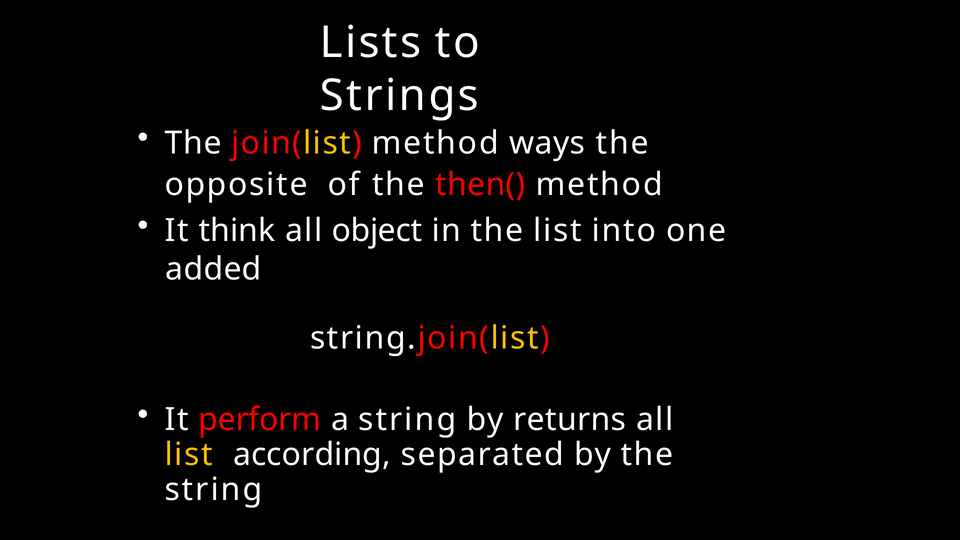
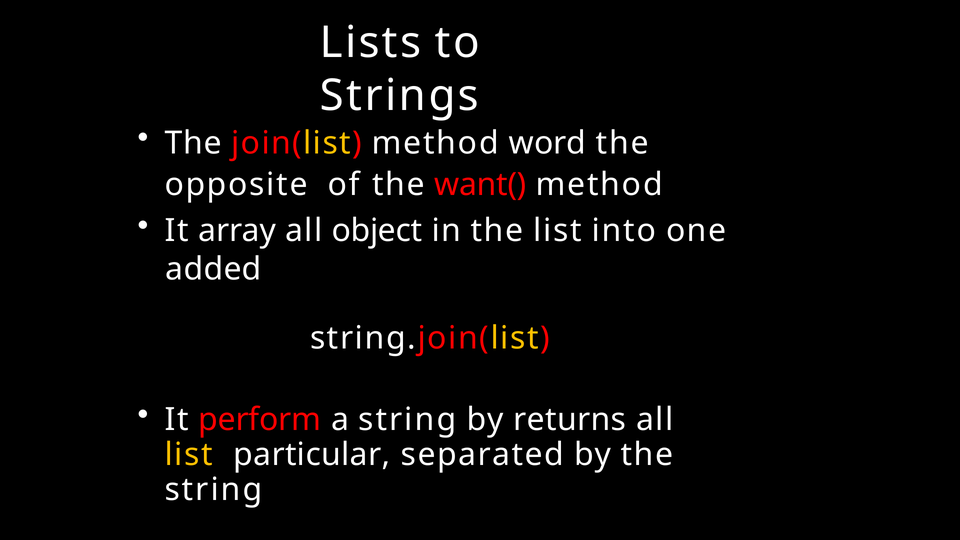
ways: ways -> word (548, 143)
then(: then( -> want( (480, 185)
think: think -> array (237, 231)
according: according -> particular (312, 455)
